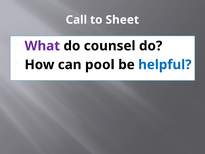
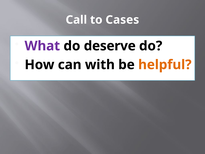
Sheet: Sheet -> Cases (122, 20)
counsel: counsel -> deserve (110, 46)
pool: pool -> with (100, 65)
helpful colour: blue -> orange (165, 65)
